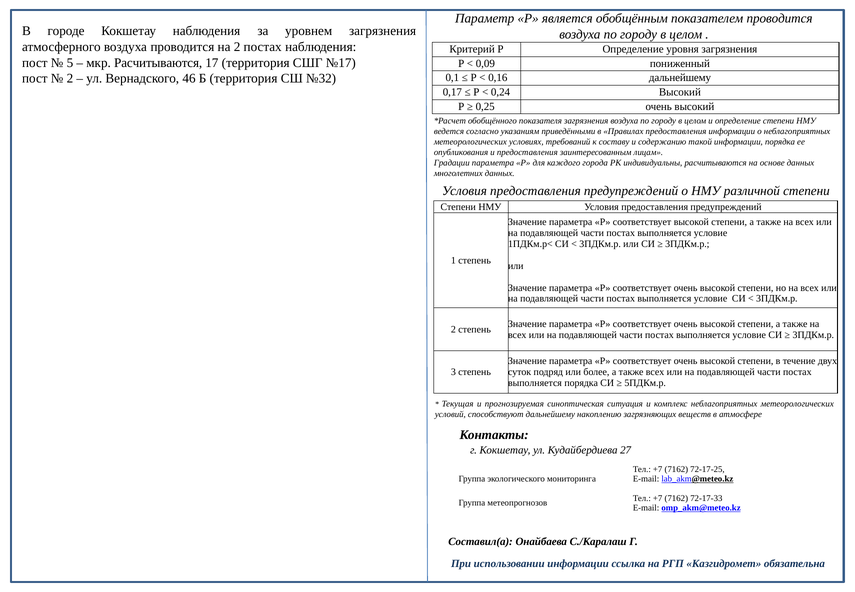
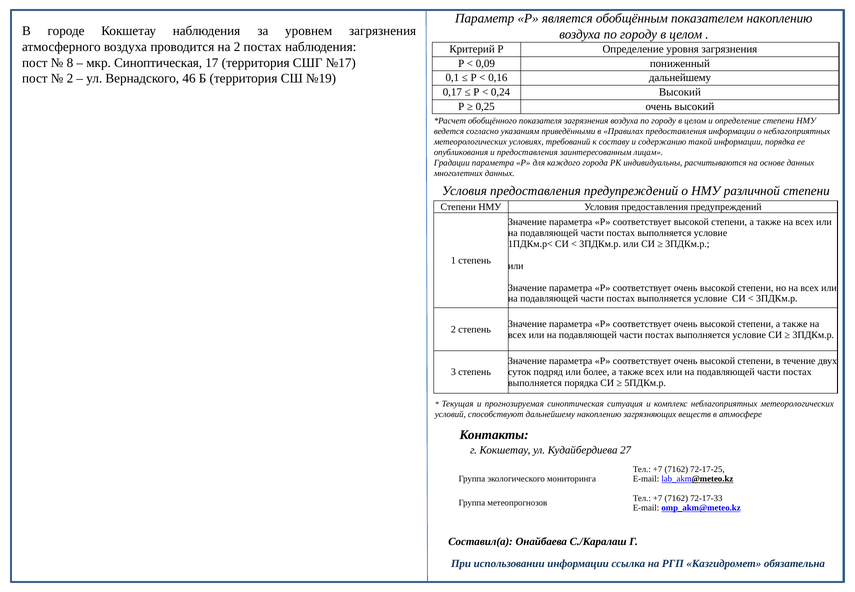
показателем проводится: проводится -> накоплению (780, 18)
5: 5 -> 8 (70, 63)
мкр Расчитываются: Расчитываются -> Синоптическая (158, 63)
№32: №32 -> №19 (321, 79)
